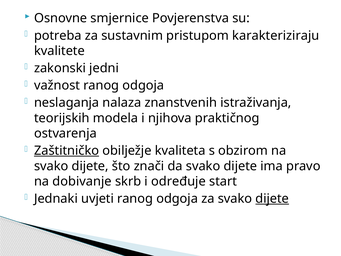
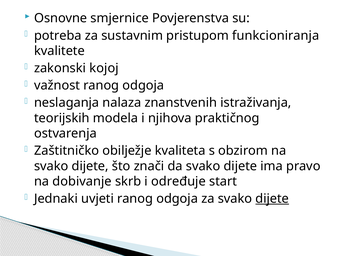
karakteriziraju: karakteriziraju -> funkcioniranja (276, 35)
jedni: jedni -> kojoj (104, 68)
Zaštitničko underline: present -> none (67, 151)
